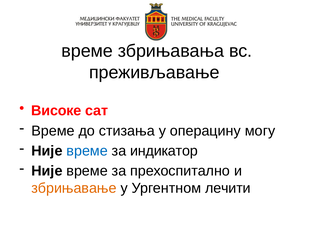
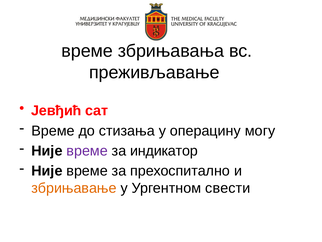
Високе: Високе -> Јевђић (56, 110)
време colour: blue -> purple (87, 151)
лечити: лечити -> свести (228, 188)
